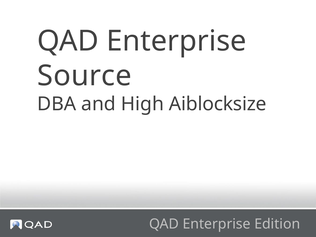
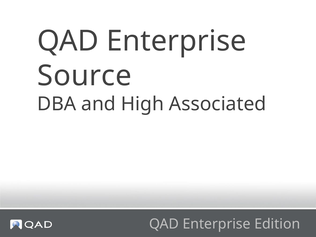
Aiblocksize: Aiblocksize -> Associated (218, 104)
